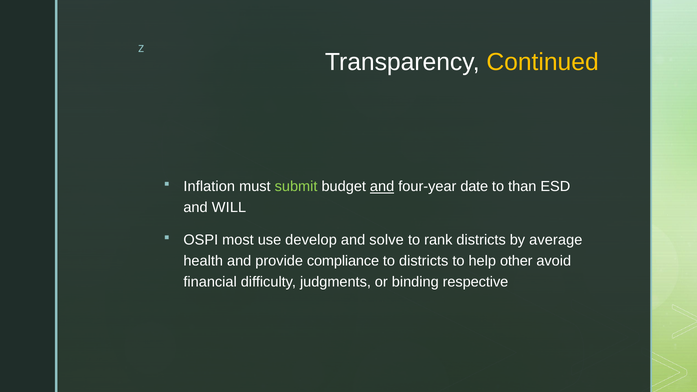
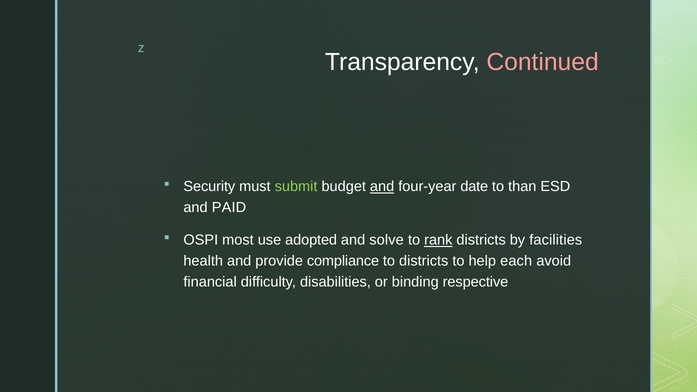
Continued colour: yellow -> pink (543, 62)
Inflation: Inflation -> Security (209, 187)
WILL: WILL -> PAID (229, 208)
develop: develop -> adopted (311, 240)
rank underline: none -> present (438, 240)
average: average -> facilities (556, 240)
other: other -> each (516, 261)
judgments: judgments -> disabilities (335, 282)
